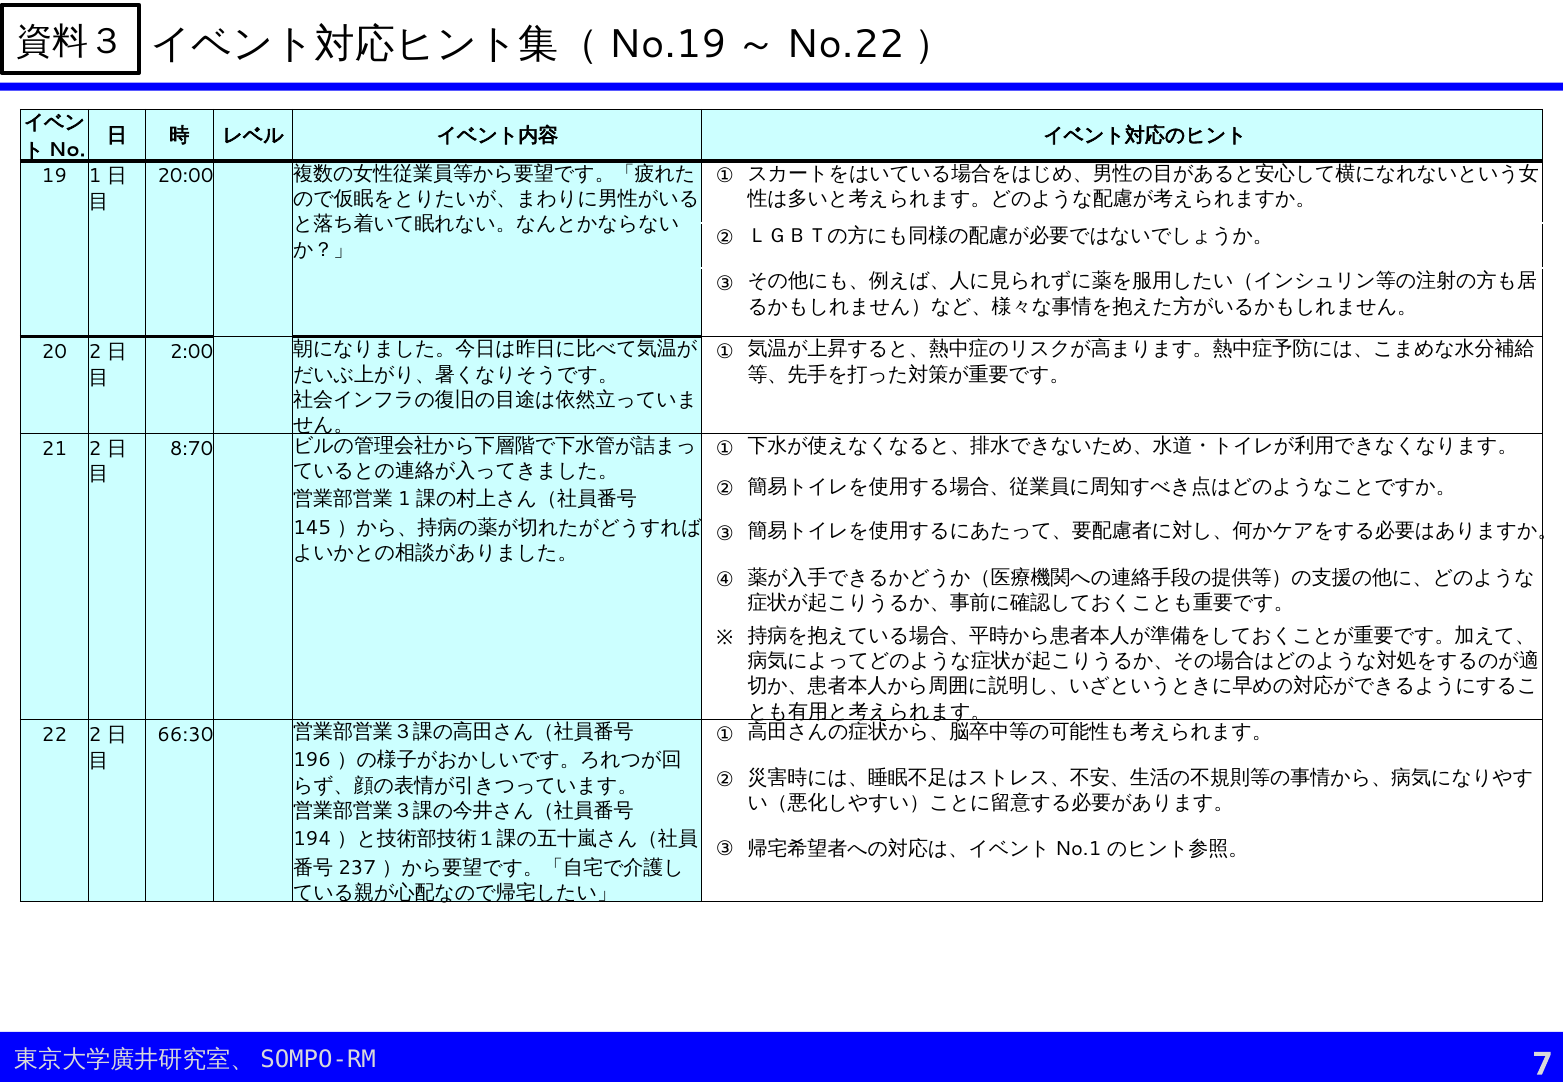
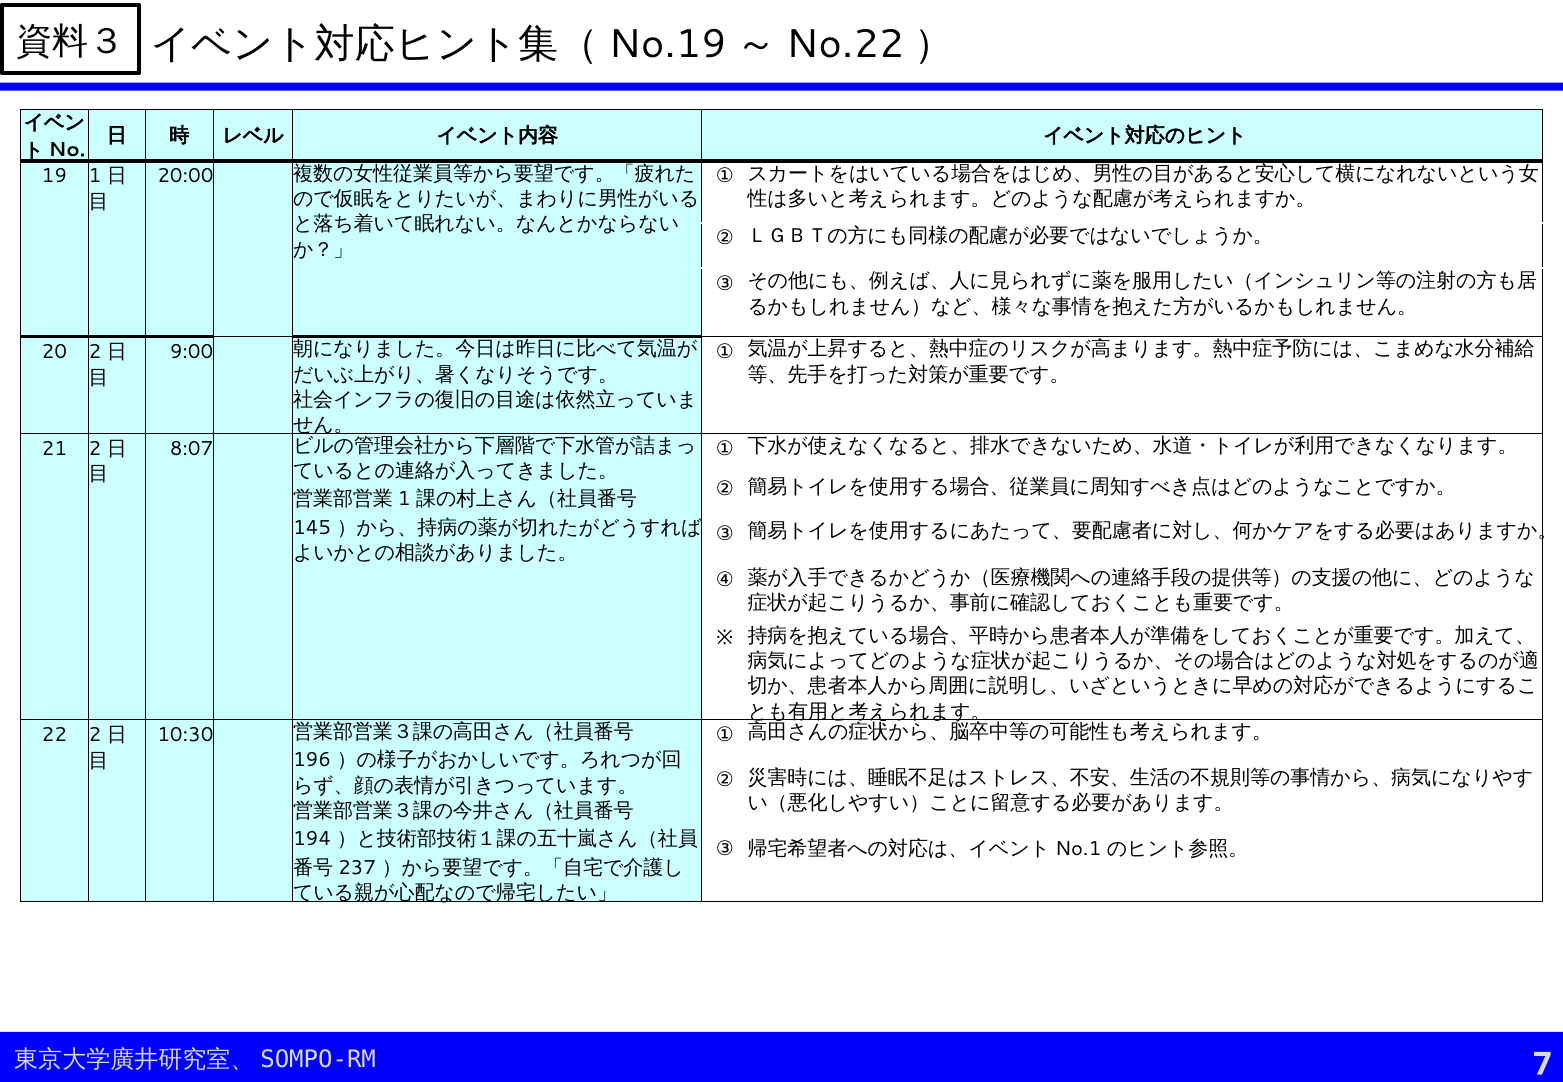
2:00: 2:00 -> 9:00 (192, 352)
8:70: 8:70 -> 8:07 (192, 448)
66:30: 66:30 -> 10:30 (185, 735)
